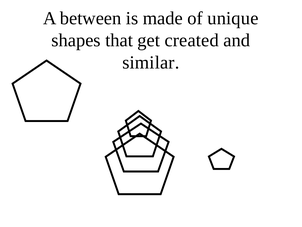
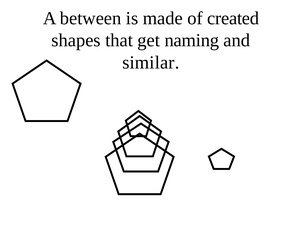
unique: unique -> created (233, 18)
created: created -> naming (192, 40)
